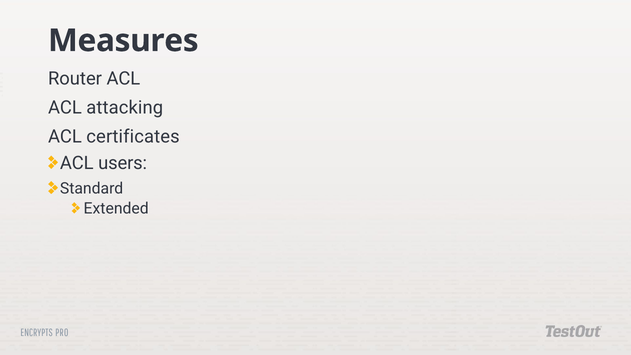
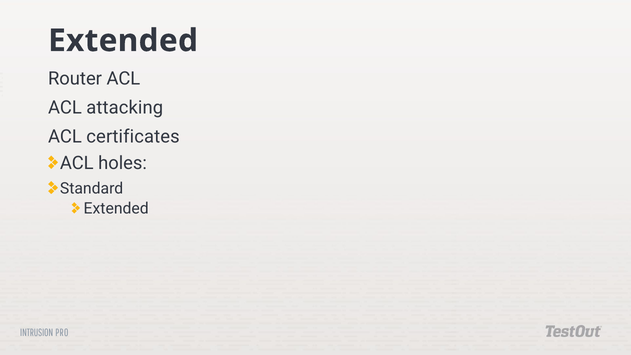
Measures: Measures -> Extended (123, 41)
users: users -> holes (123, 163)
ENCRYPTS: ENCRYPTS -> INTRUSION (37, 333)
